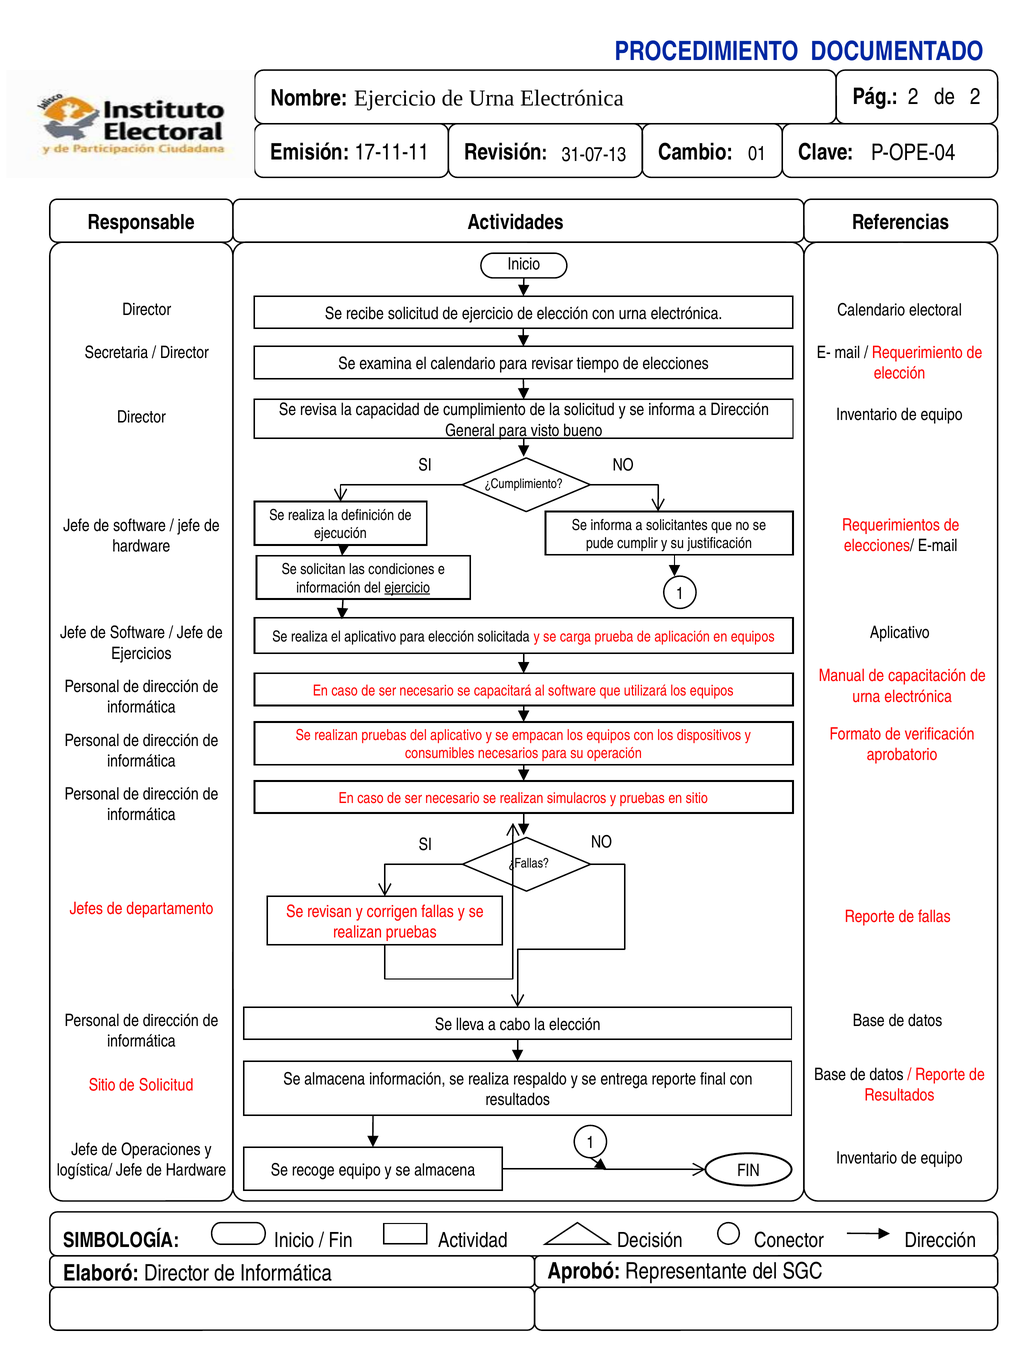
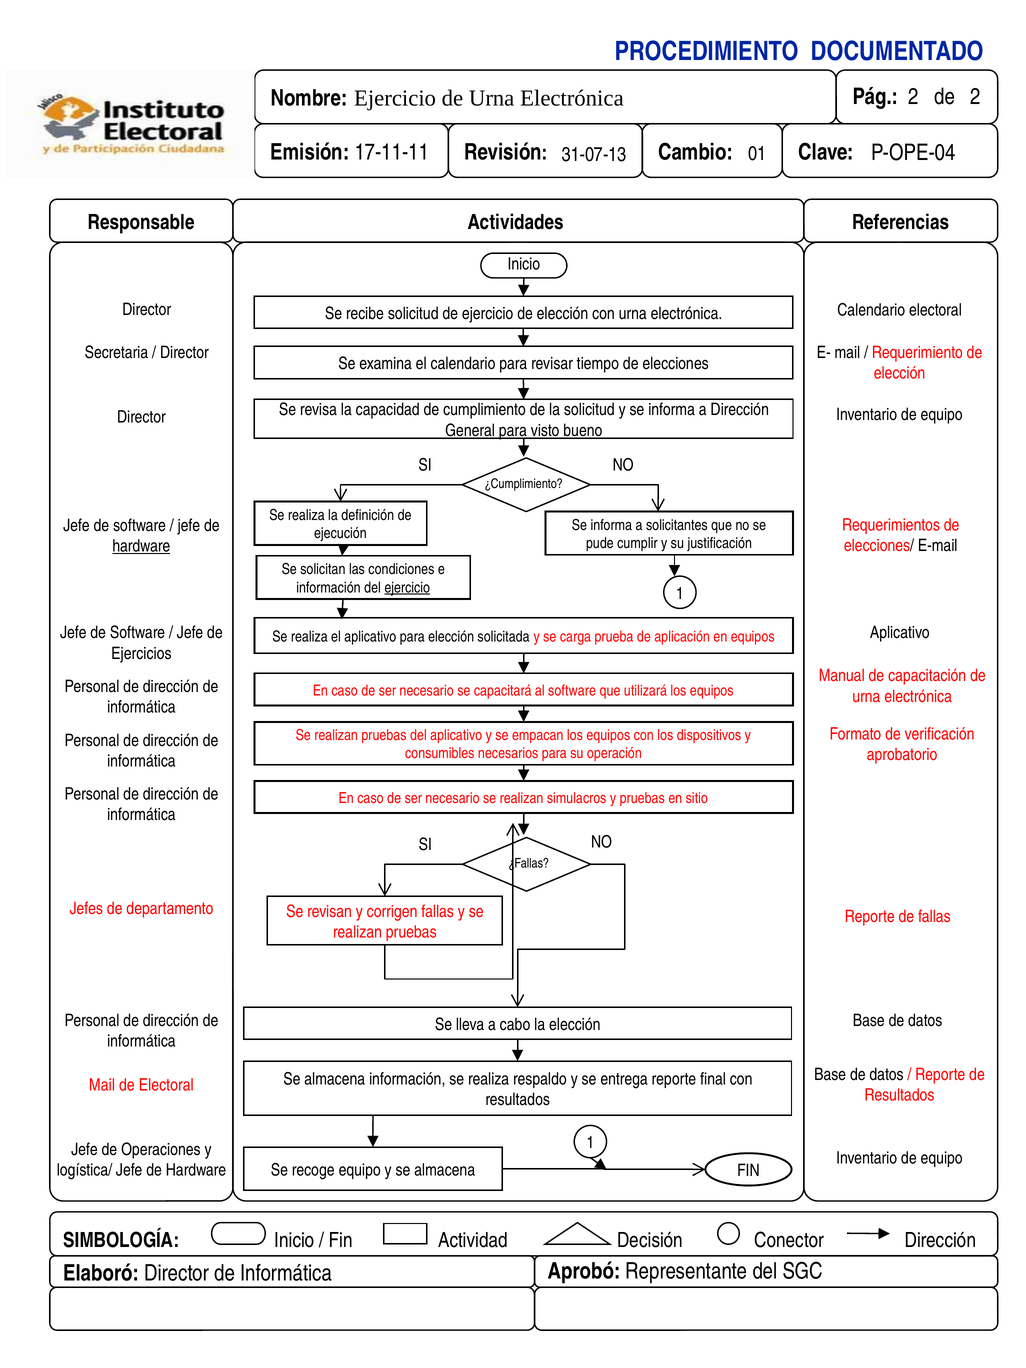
hardware underline: none -> present (141, 546)
Sitio: Sitio -> Mail (102, 1085)
de Solicitud: Solicitud -> Electoral (166, 1085)
